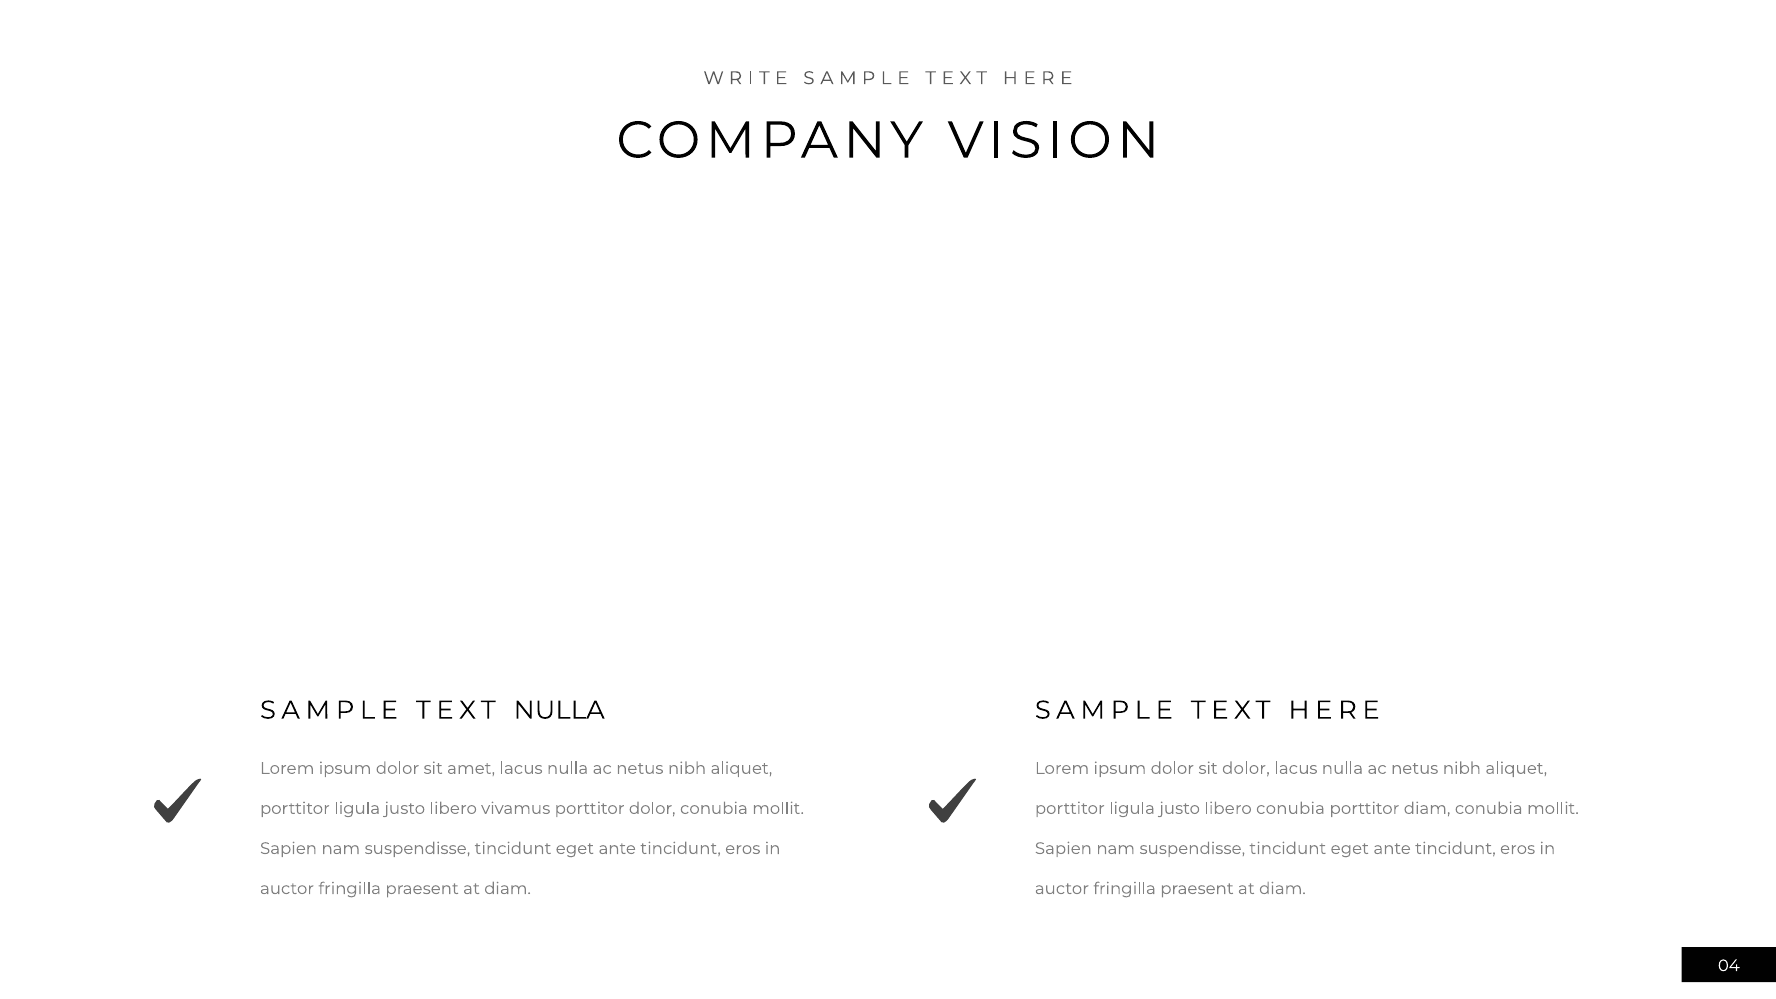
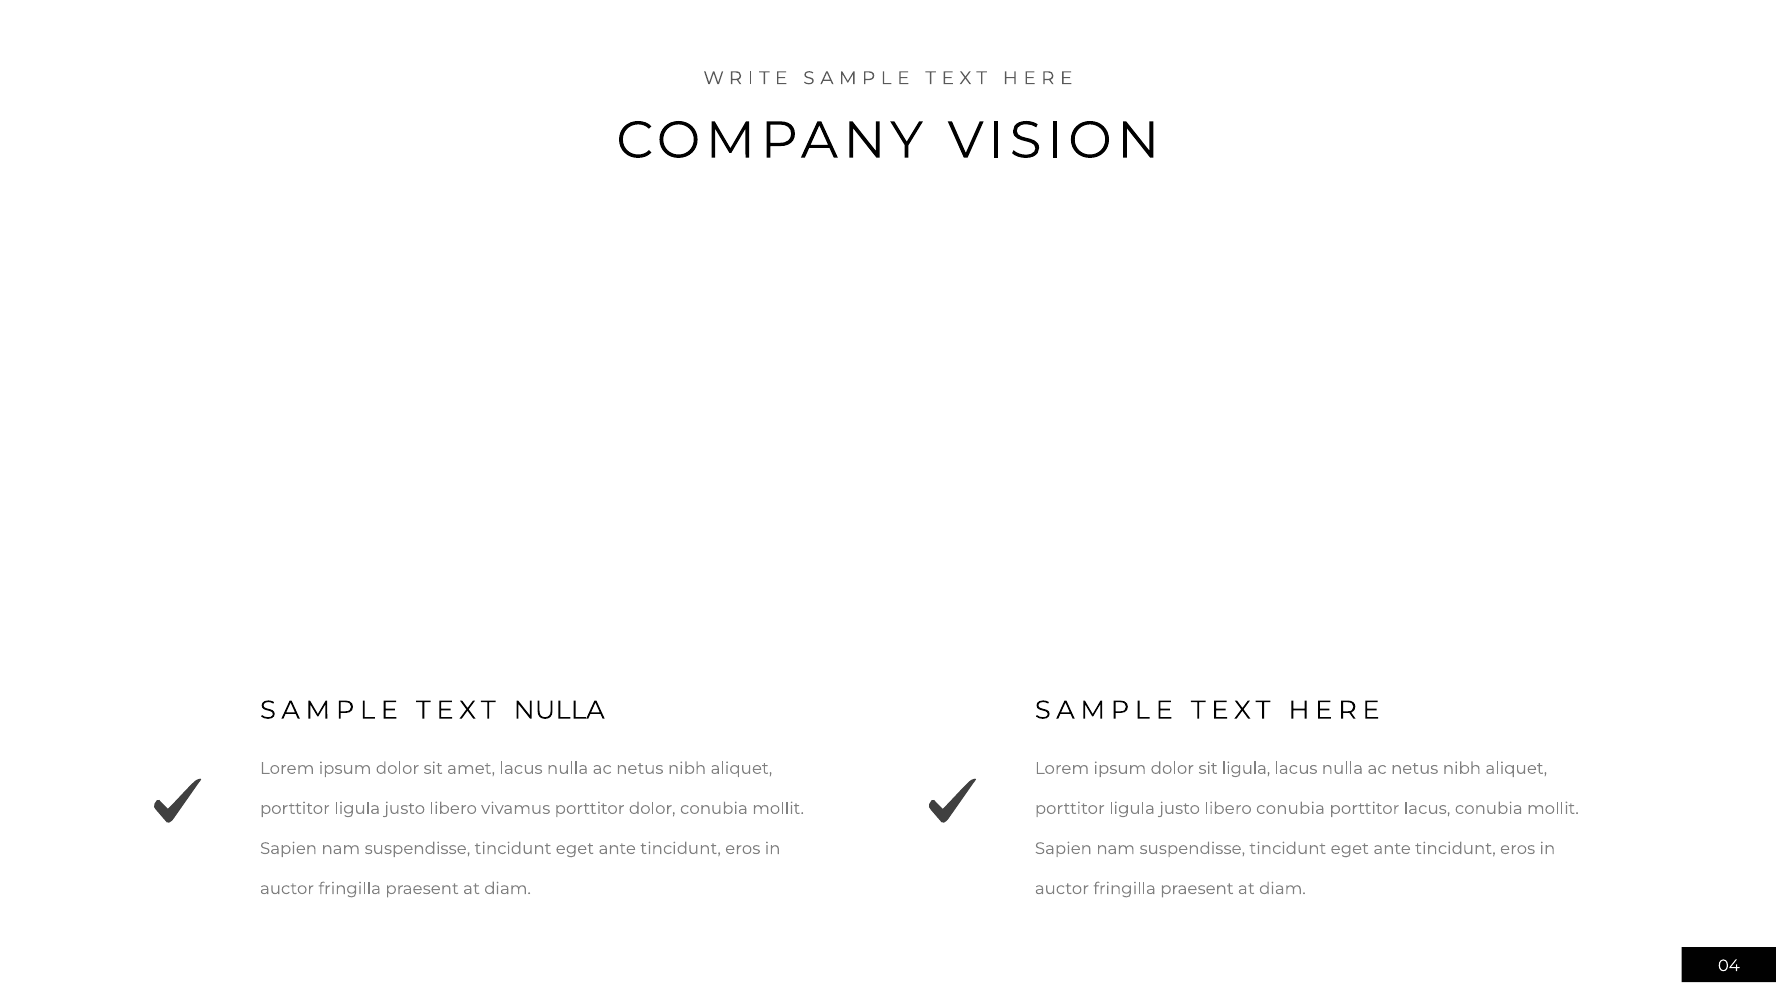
sit dolor: dolor -> ligula (1246, 768)
porttitor diam: diam -> lacus (1427, 808)
